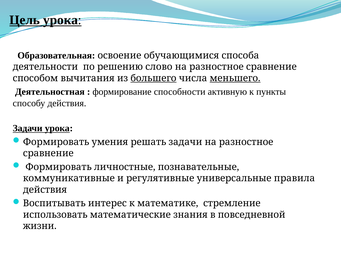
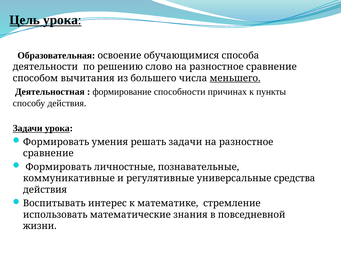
большего underline: present -> none (153, 78)
активную: активную -> причинах (227, 92)
правила: правила -> средства (295, 178)
